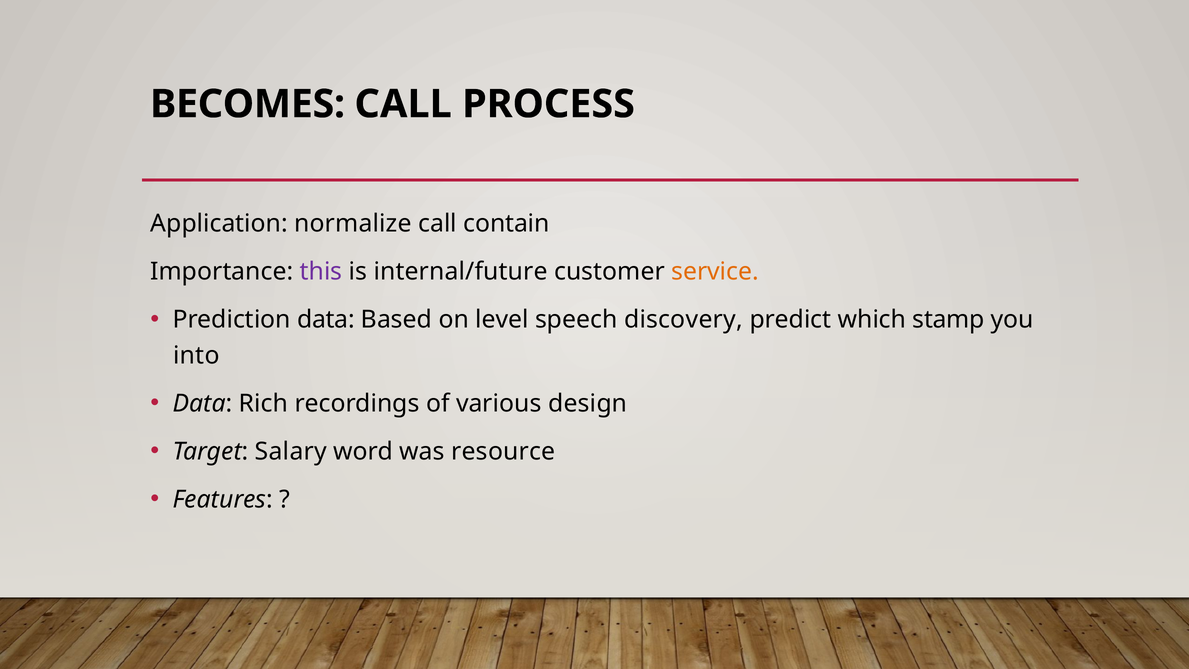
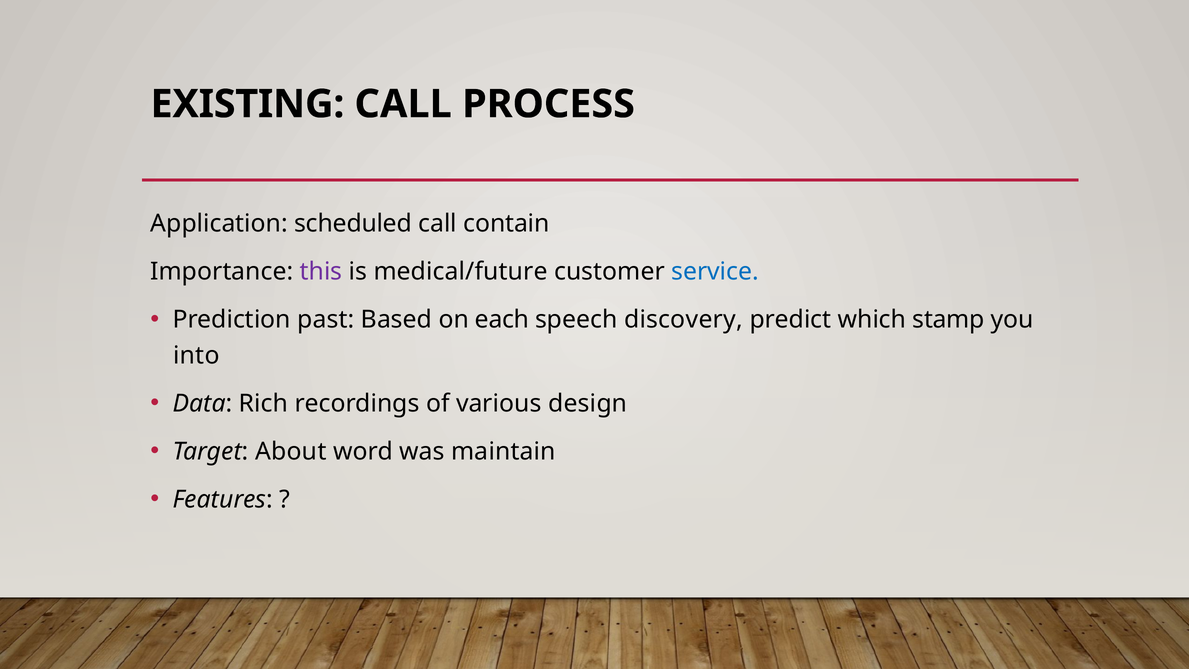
BECOMES: BECOMES -> EXISTING (247, 104)
normalize: normalize -> scheduled (353, 224)
internal/future: internal/future -> medical/future (461, 272)
service colour: orange -> blue (715, 272)
Prediction data: data -> past (326, 320)
level: level -> each (502, 320)
Salary: Salary -> About (291, 451)
resource: resource -> maintain (503, 451)
